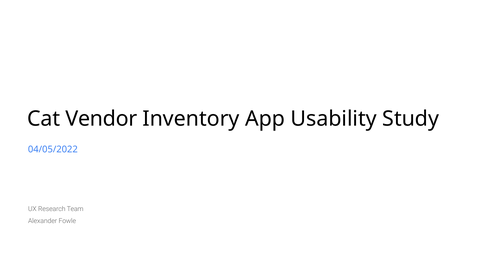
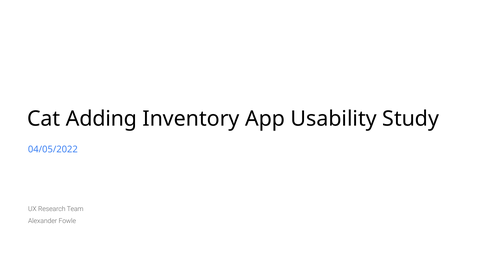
Vendor: Vendor -> Adding (101, 119)
